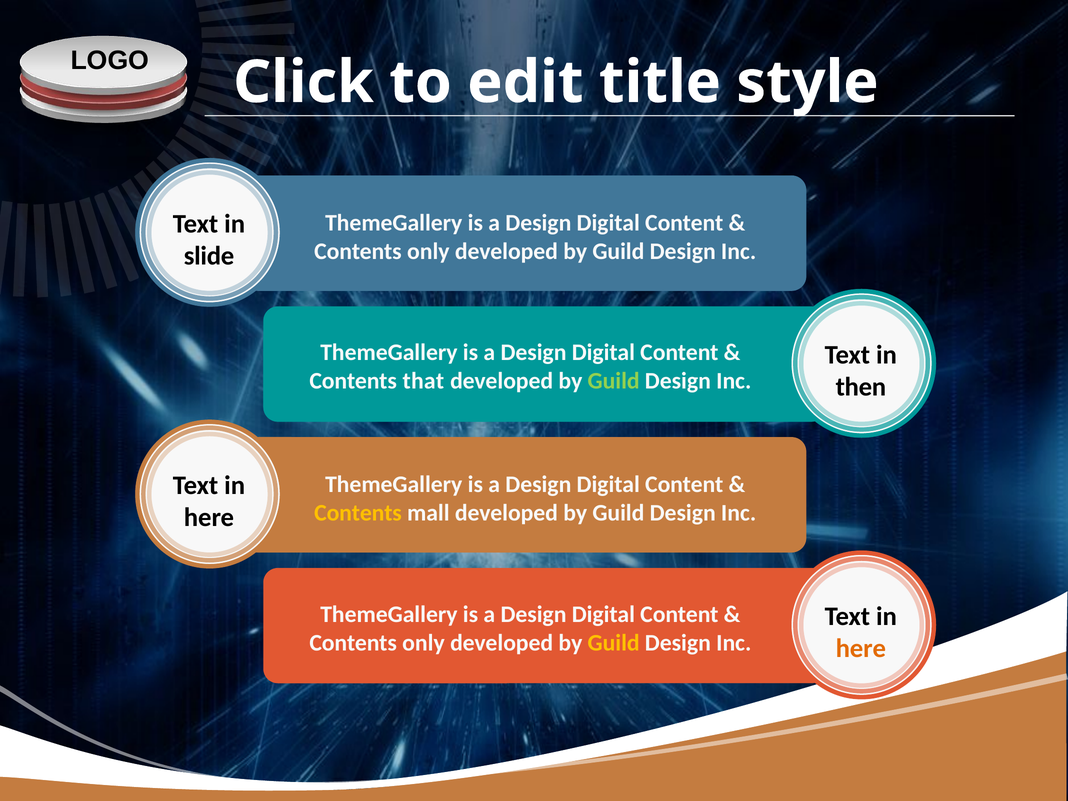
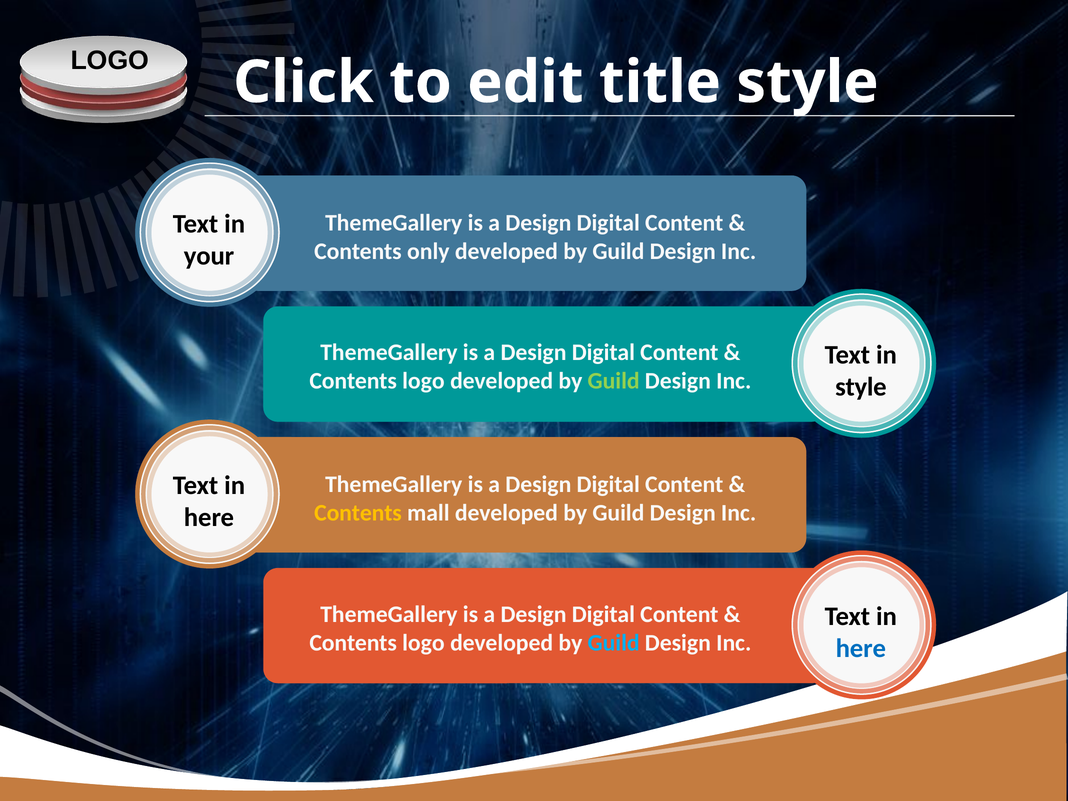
slide: slide -> your (209, 256)
that: that -> logo (423, 381)
then: then -> style (861, 387)
only: only -> logo (423, 643)
Guild colour: yellow -> light blue (614, 643)
here colour: orange -> blue (861, 648)
